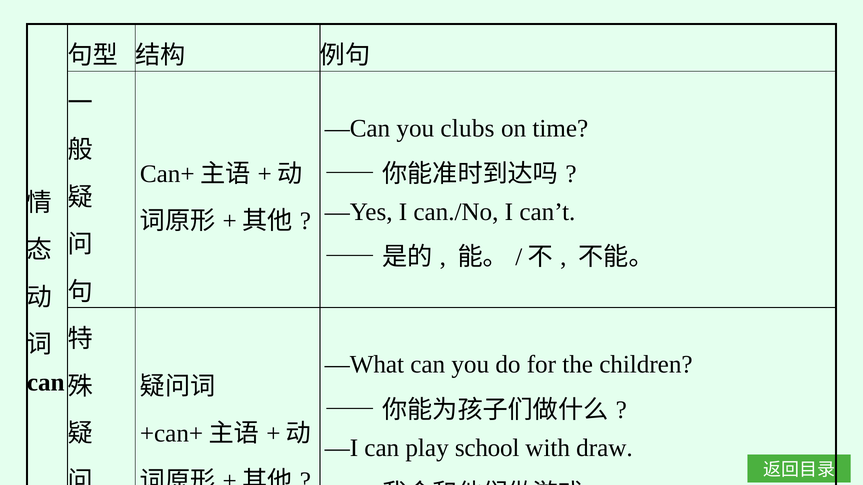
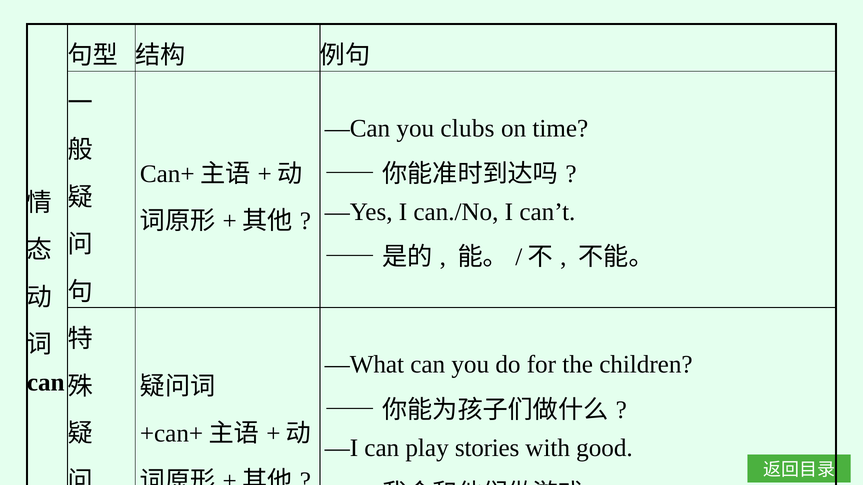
school: school -> stories (487, 448)
draw: draw -> good (604, 448)
